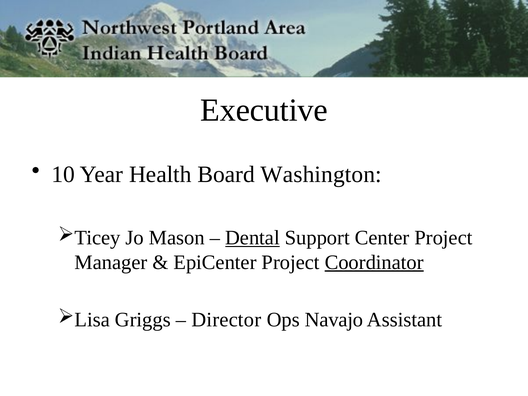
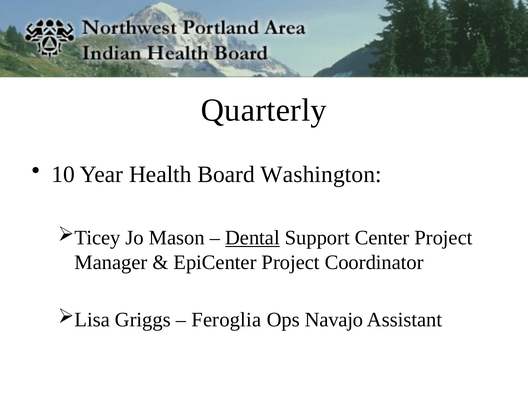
Executive: Executive -> Quarterly (264, 110)
Coordinator underline: present -> none (374, 262)
Director: Director -> Feroglia (226, 320)
